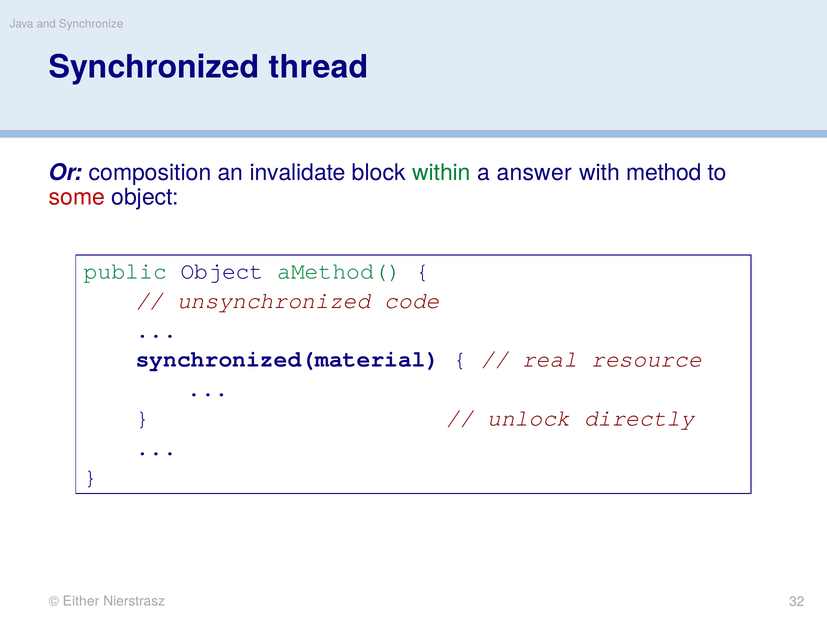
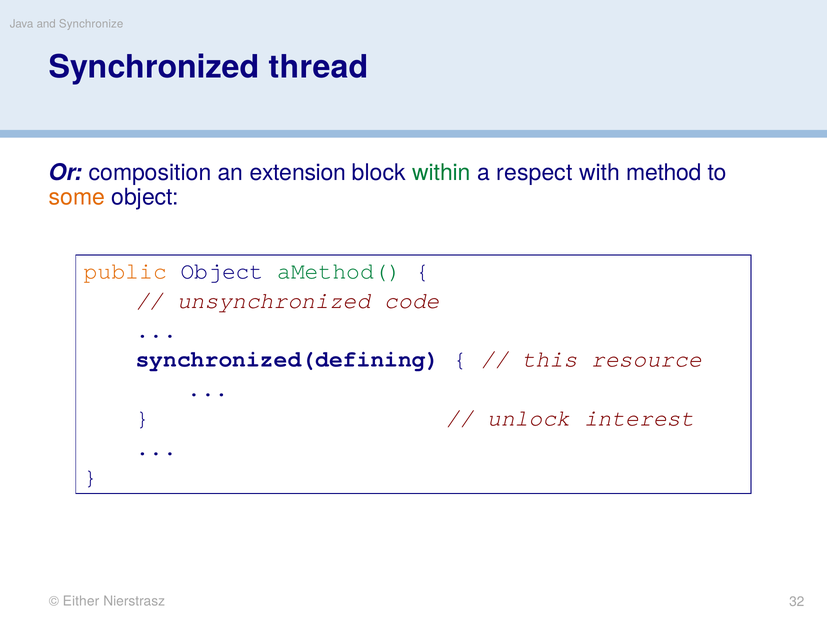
invalidate: invalidate -> extension (298, 172)
answer: answer -> respect (534, 172)
some colour: red -> orange (77, 197)
public colour: green -> orange (125, 271)
synchronized(material: synchronized(material -> synchronized(defining (288, 360)
real: real -> this (550, 360)
directly: directly -> interest (639, 418)
